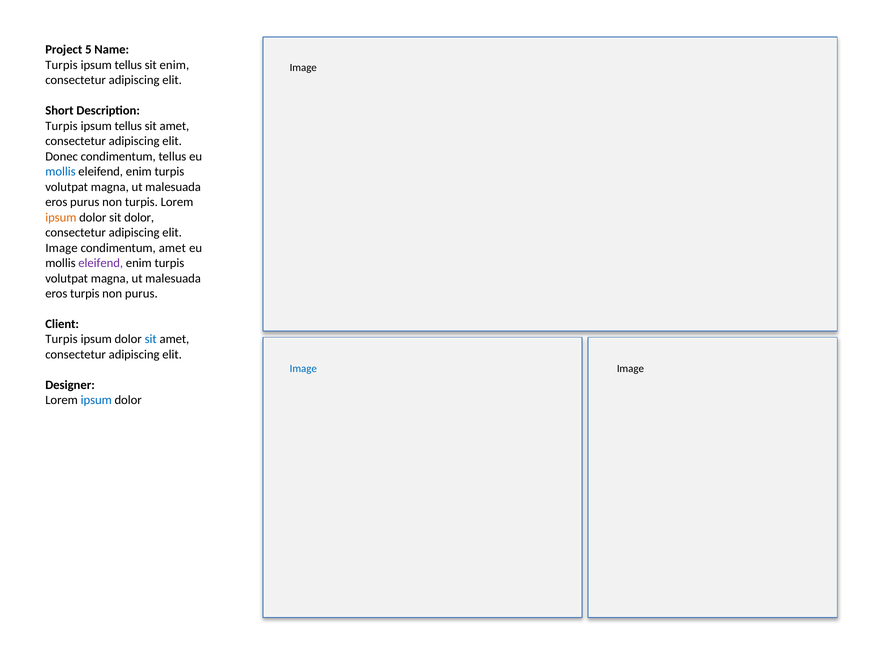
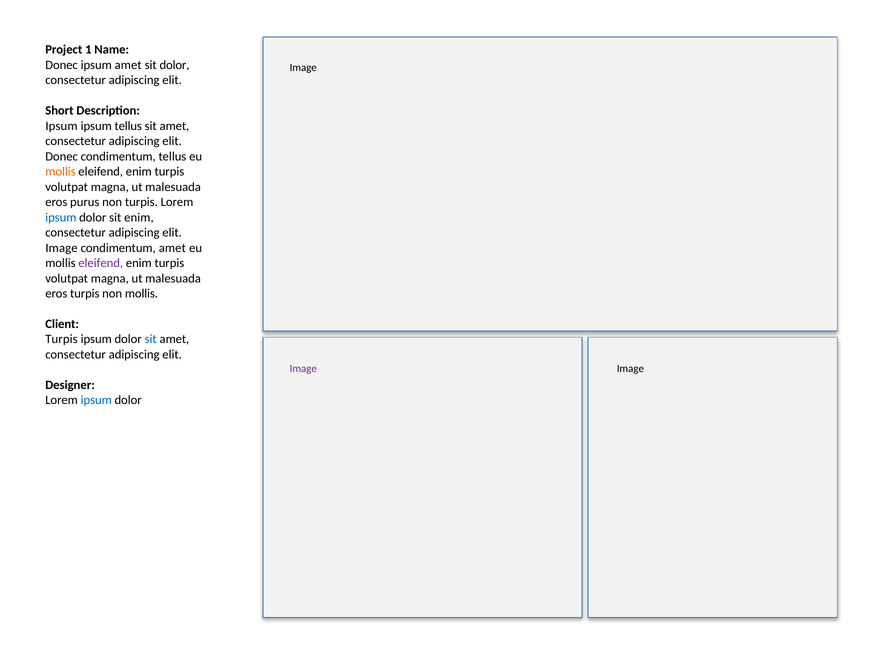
5: 5 -> 1 (88, 50)
Turpis: Turpis -> Donec (62, 65)
tellus: tellus -> amet (128, 65)
sit enim: enim -> dolor (174, 65)
Turpis: Turpis -> Ipsum (61, 126)
mollis colour: blue -> orange (60, 172)
ipsum colour: orange -> blue (61, 217)
sit dolor: dolor -> enim (139, 217)
non purus: purus -> mollis (141, 294)
Image colour: blue -> purple (303, 369)
